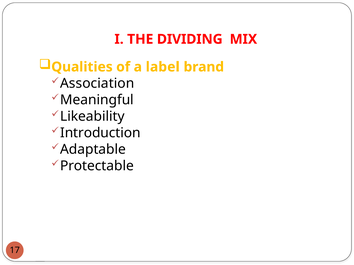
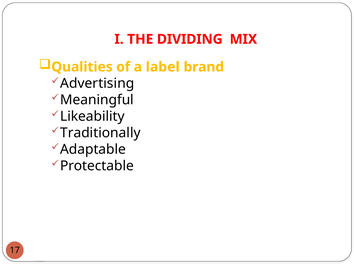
Association: Association -> Advertising (97, 84)
Introduction: Introduction -> Traditionally (100, 133)
